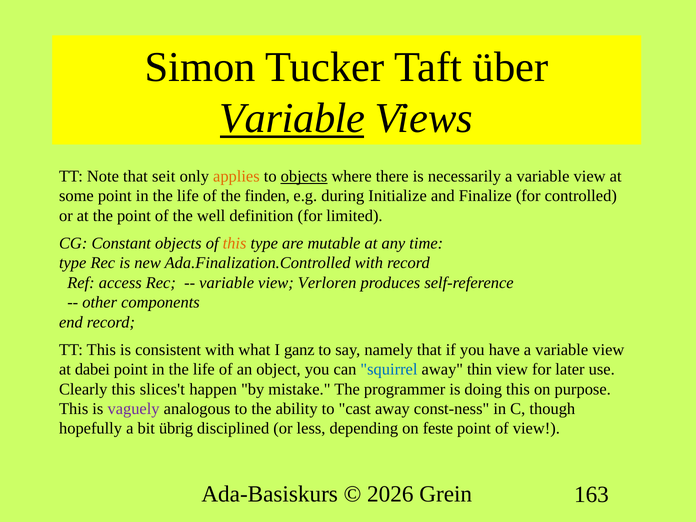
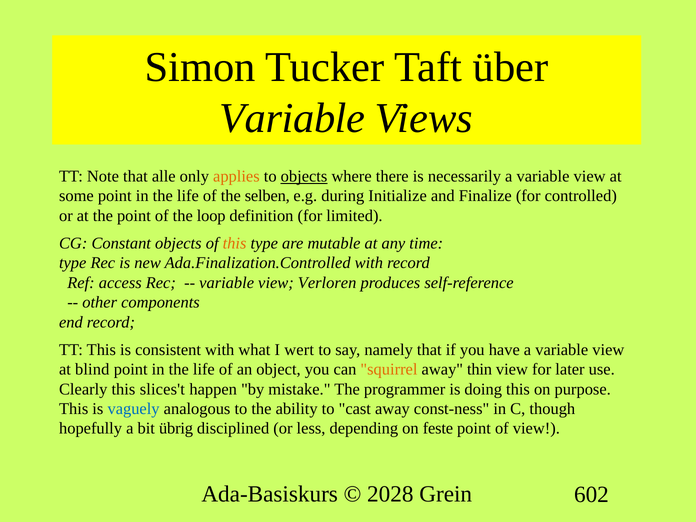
Variable underline: present -> none (292, 118)
seit: seit -> alle (164, 176)
finden: finden -> selben (267, 196)
well: well -> loop (211, 216)
ganz: ganz -> wert (299, 350)
dabei: dabei -> blind (92, 369)
squirrel colour: blue -> orange (389, 369)
vaguely colour: purple -> blue (134, 409)
2026: 2026 -> 2028 (390, 494)
163: 163 -> 602 (591, 495)
